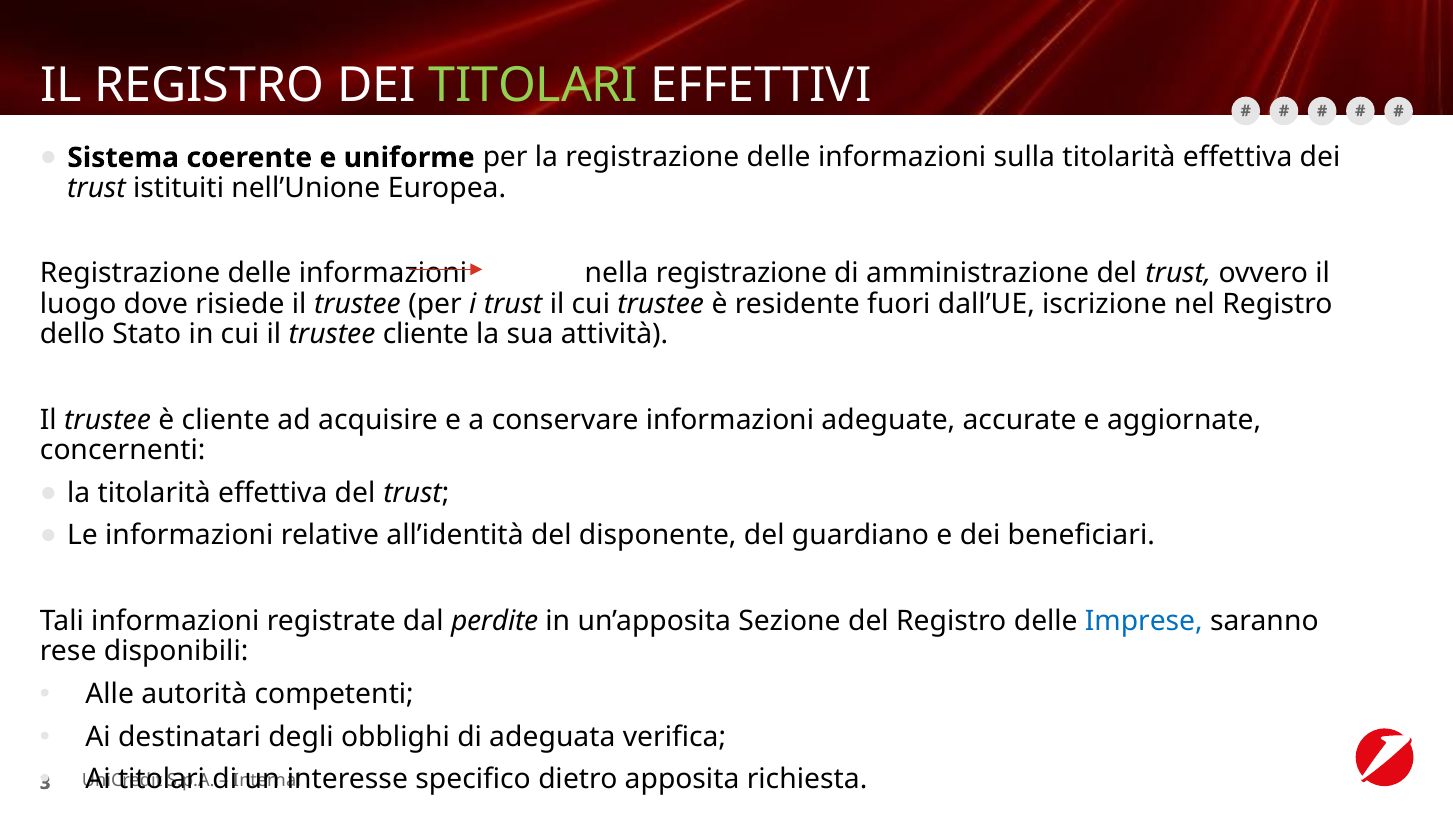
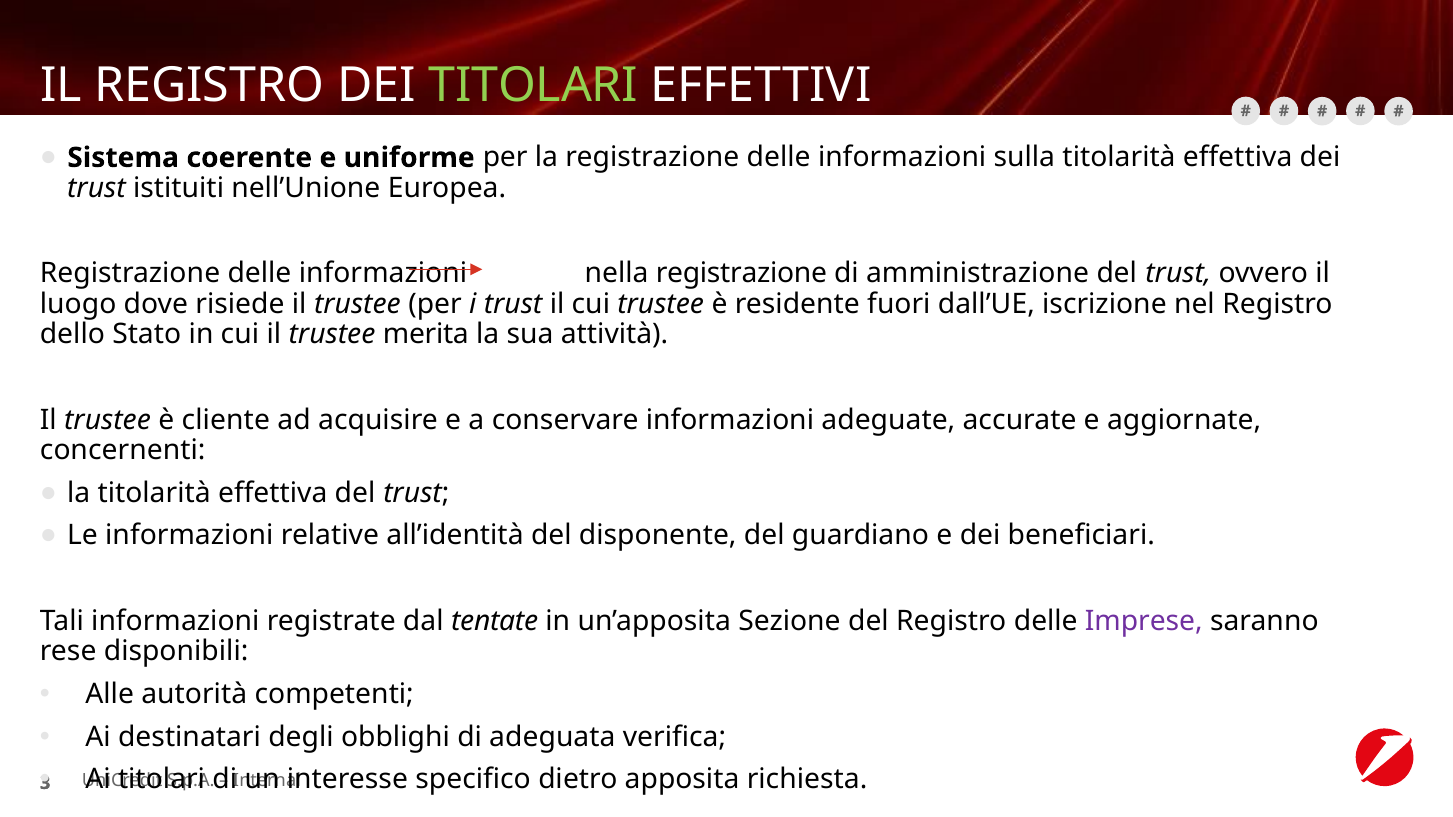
trustee cliente: cliente -> merita (426, 335)
perdite: perdite -> tentate (495, 621)
Imprese colour: blue -> purple (1144, 621)
